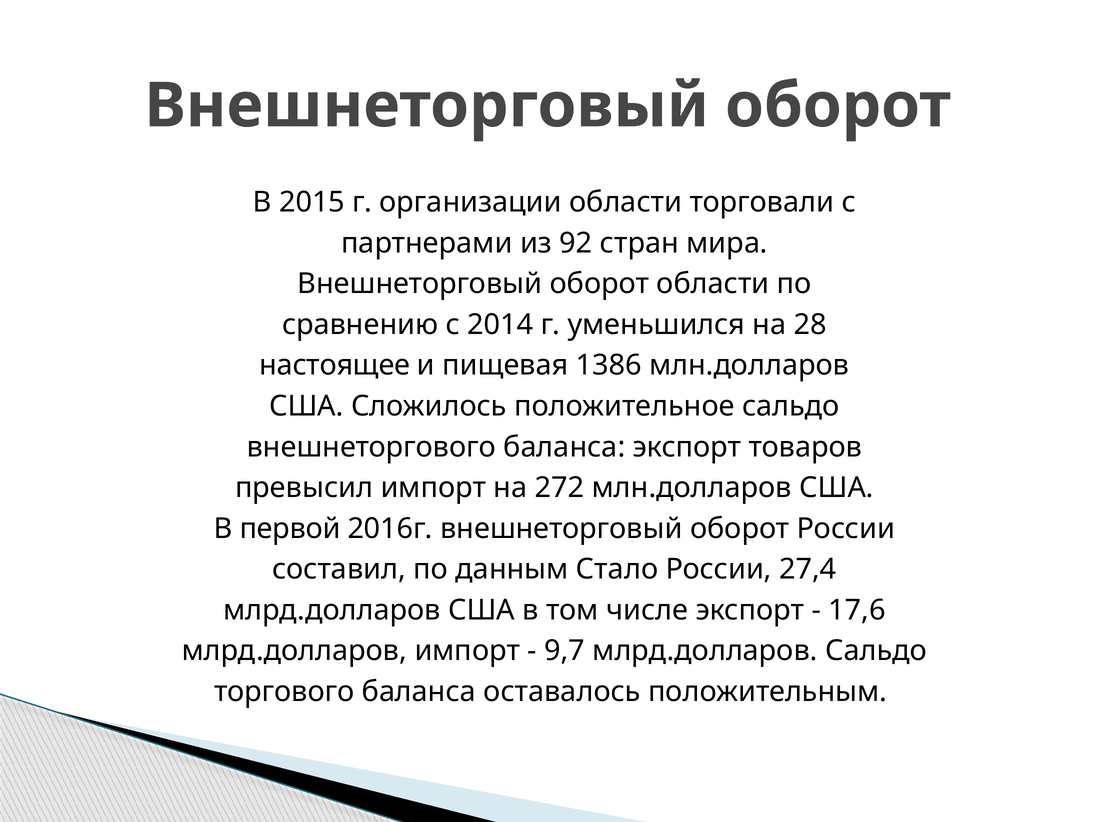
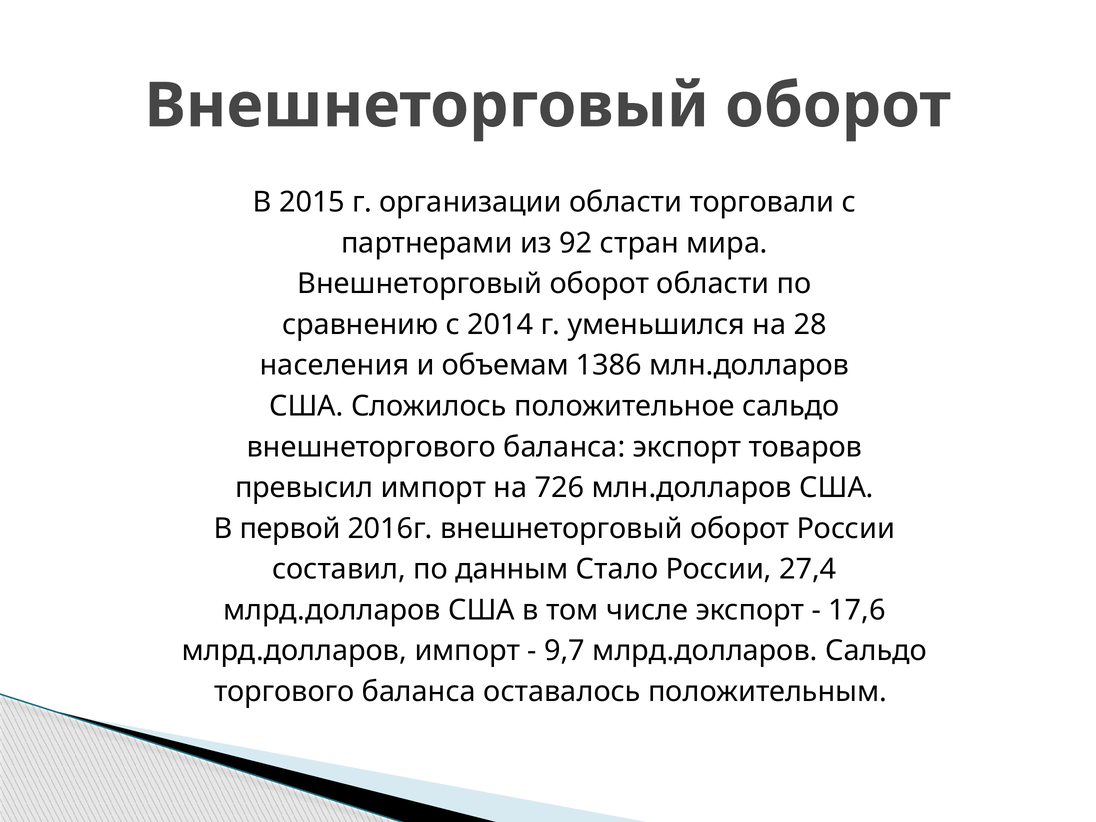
настоящее: настоящее -> населения (334, 365)
пищевая: пищевая -> объемам (505, 365)
272: 272 -> 726 (559, 488)
